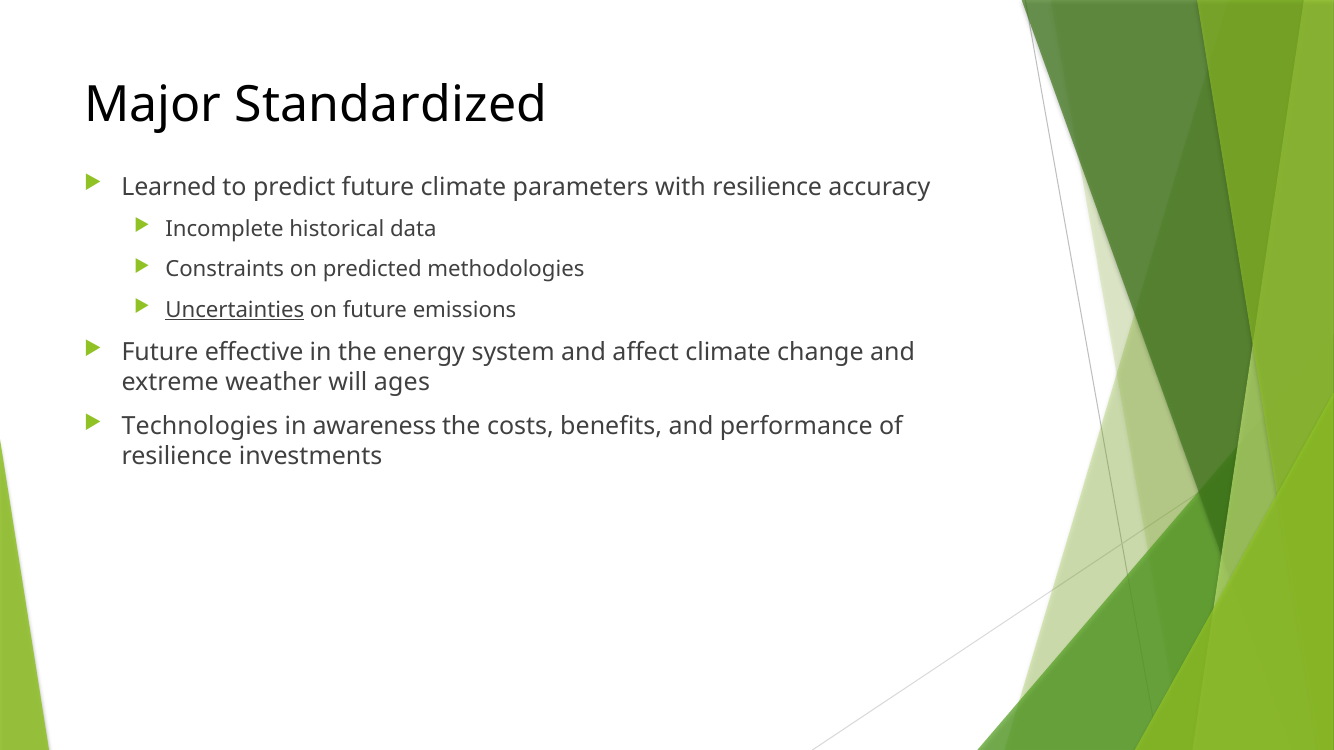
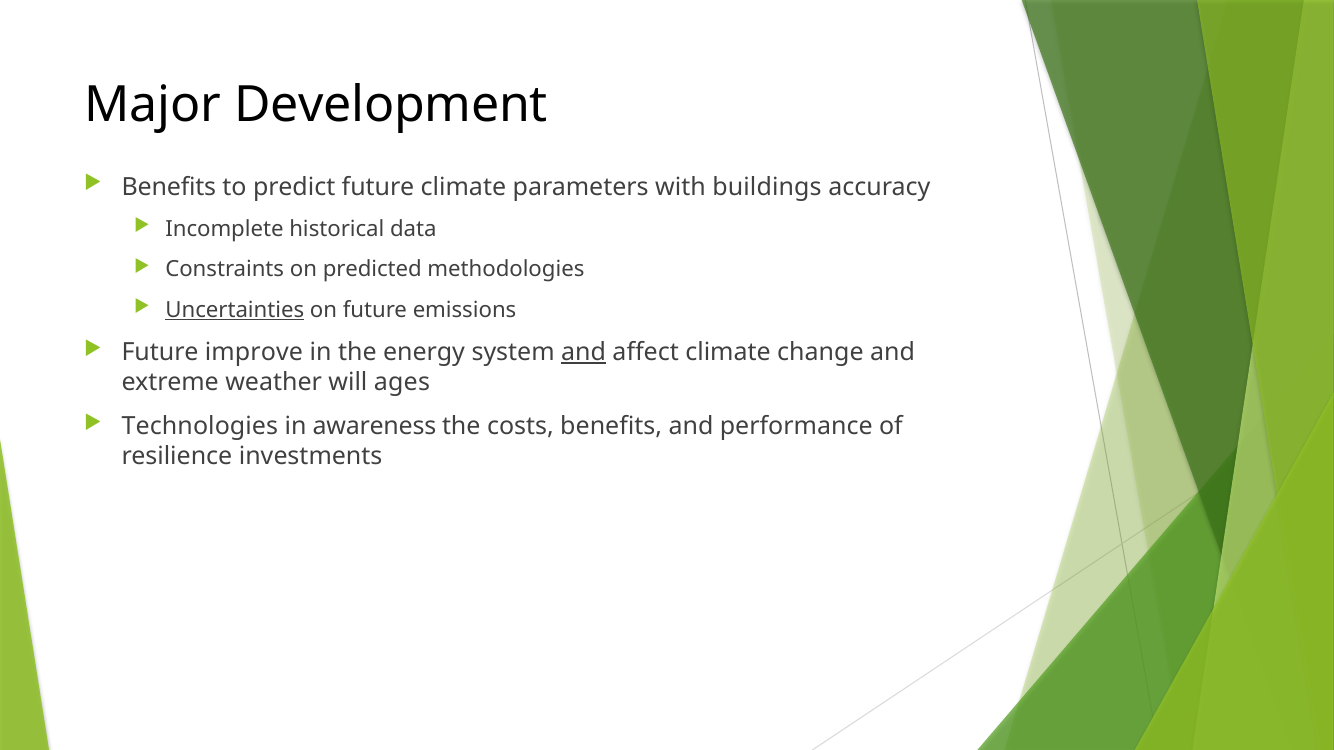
Standardized: Standardized -> Development (391, 105)
Learned: Learned -> Benefits (169, 187)
with resilience: resilience -> buildings (767, 187)
effective: effective -> improve (254, 352)
and underline: none -> present (584, 352)
